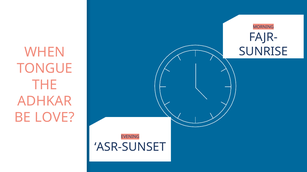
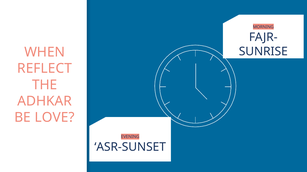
TONGUE: TONGUE -> REFLECT (45, 69)
